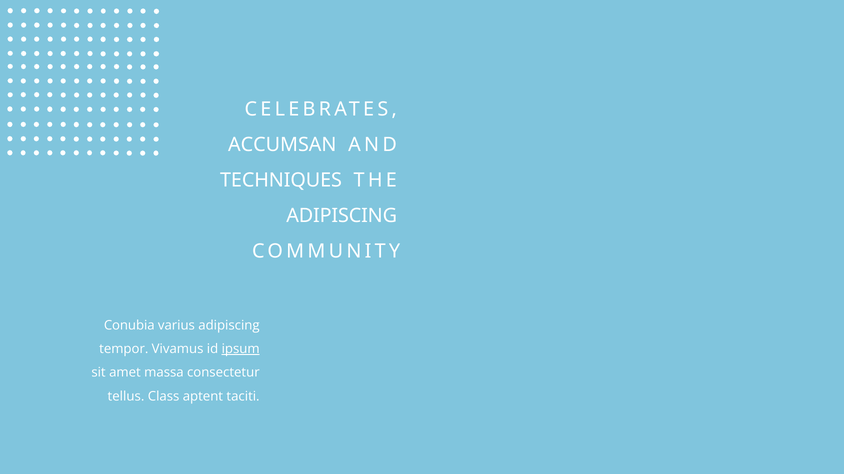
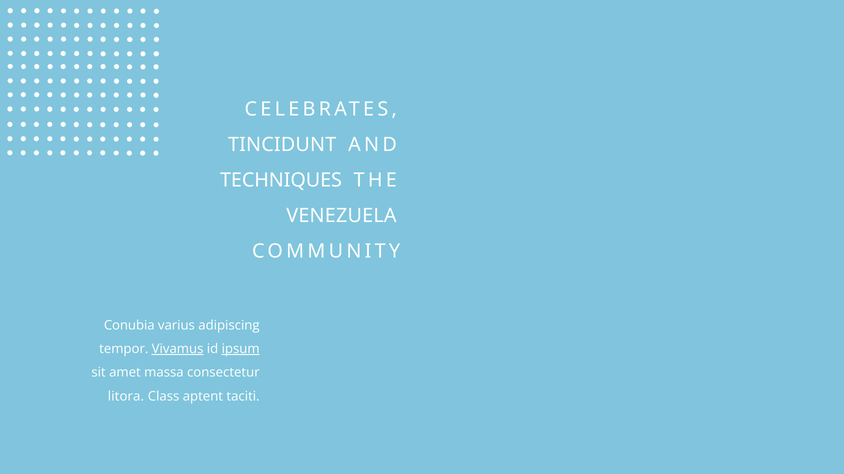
ACCUMSAN: ACCUMSAN -> TINCIDUNT (282, 145)
ADIPISCING: ADIPISCING -> VENEZUELA (341, 216)
Vivamus underline: none -> present (178, 349)
tellus: tellus -> litora (126, 397)
